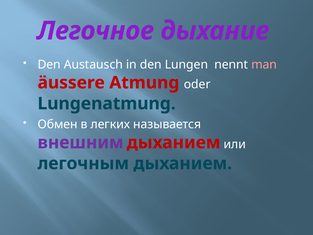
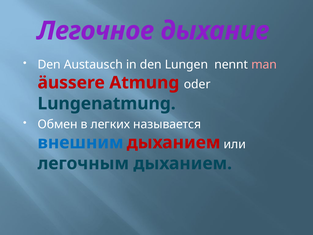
внешним colour: purple -> blue (81, 142)
